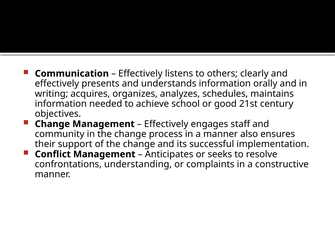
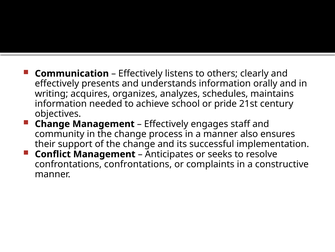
good: good -> pride (225, 104)
confrontations understanding: understanding -> confrontations (138, 164)
